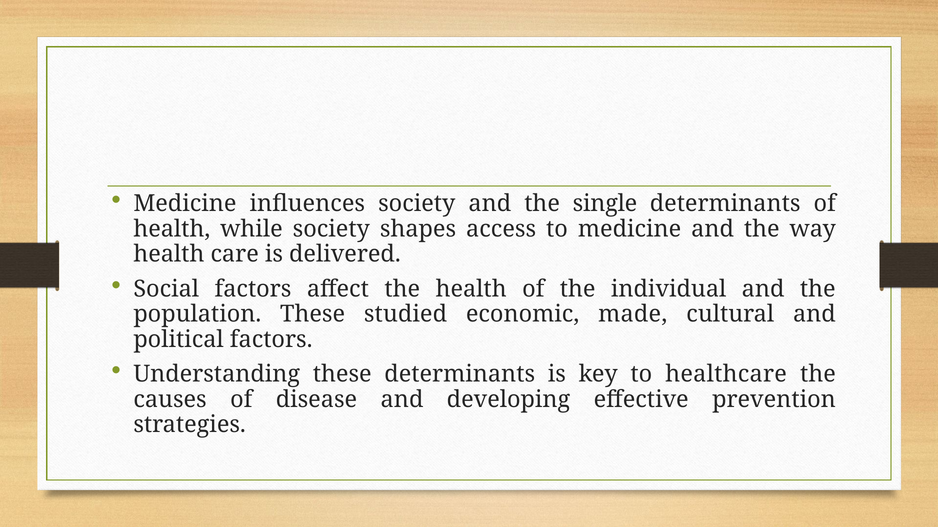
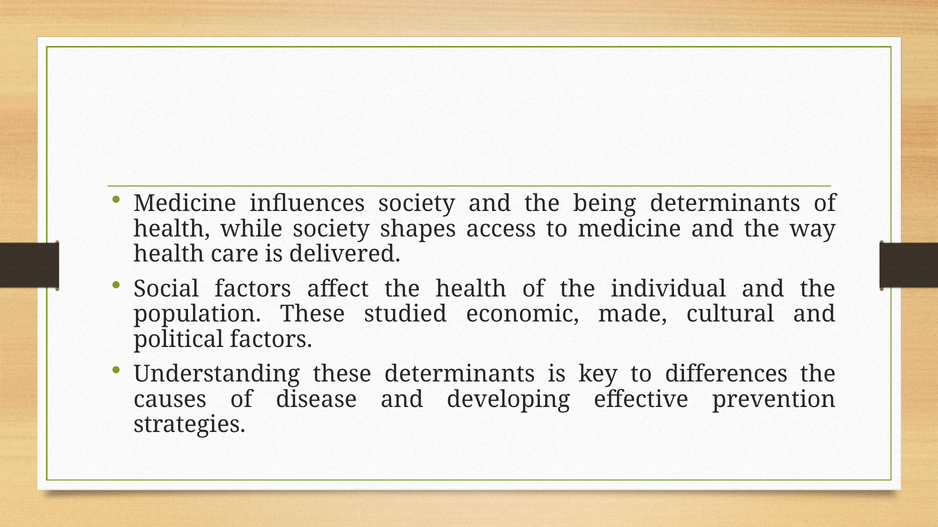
single: single -> being (605, 204)
healthcare: healthcare -> differences (726, 375)
